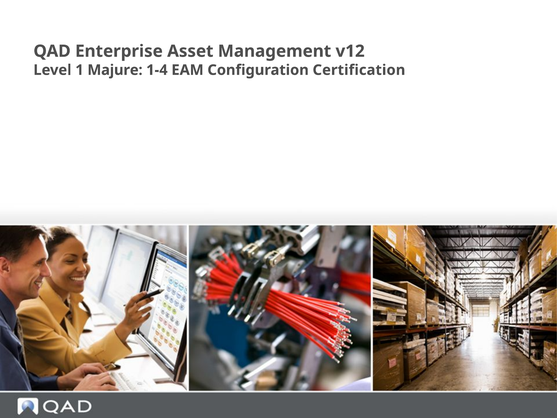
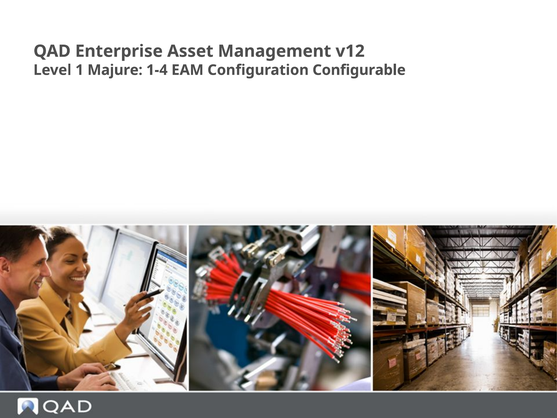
Certification: Certification -> Configurable (359, 70)
